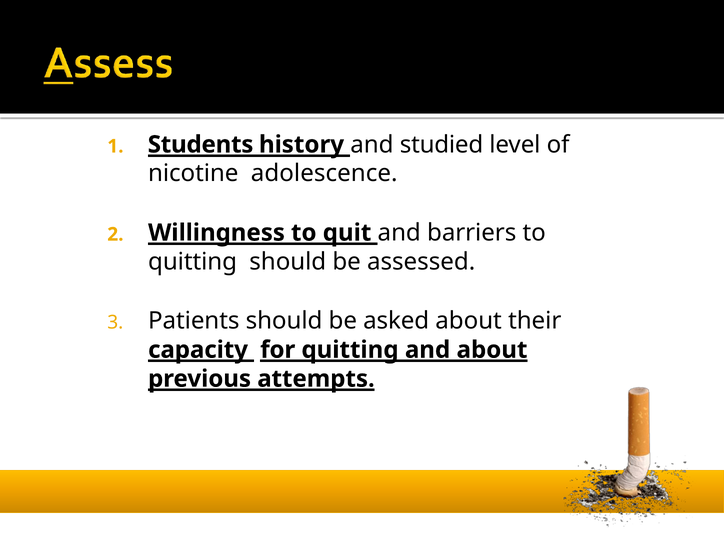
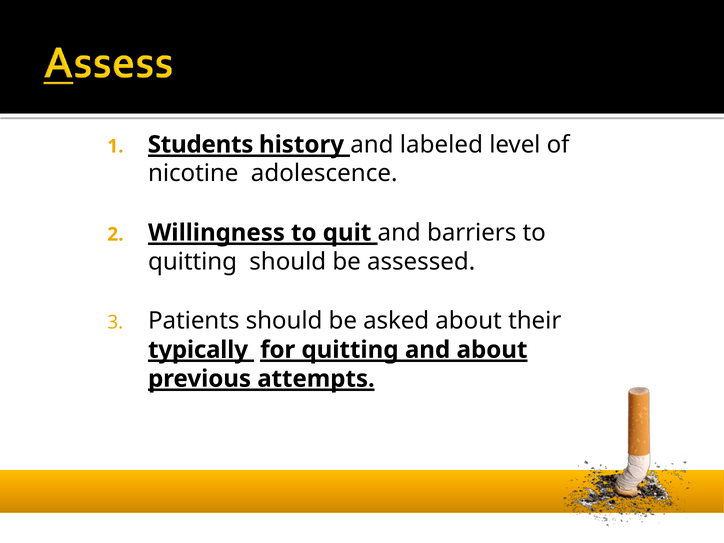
studied: studied -> labeled (441, 145)
capacity: capacity -> typically (198, 350)
